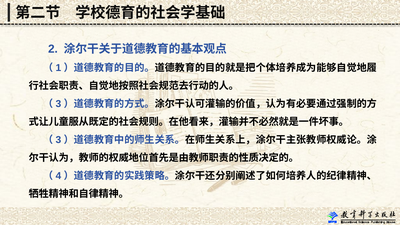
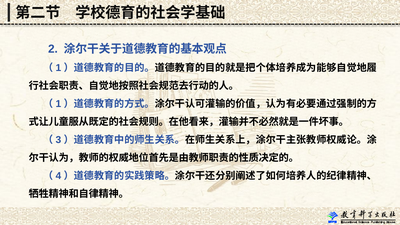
3: 3 -> 1 (58, 104)
